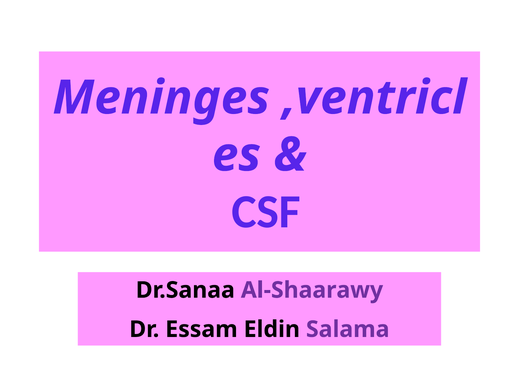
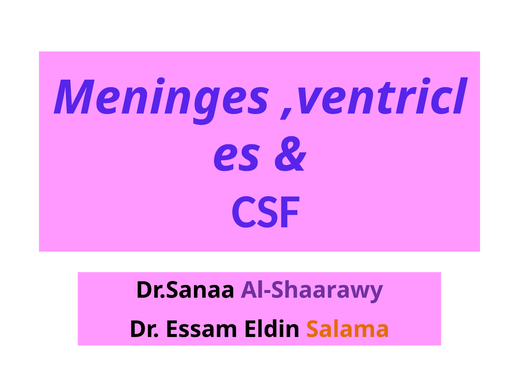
Salama colour: purple -> orange (348, 330)
